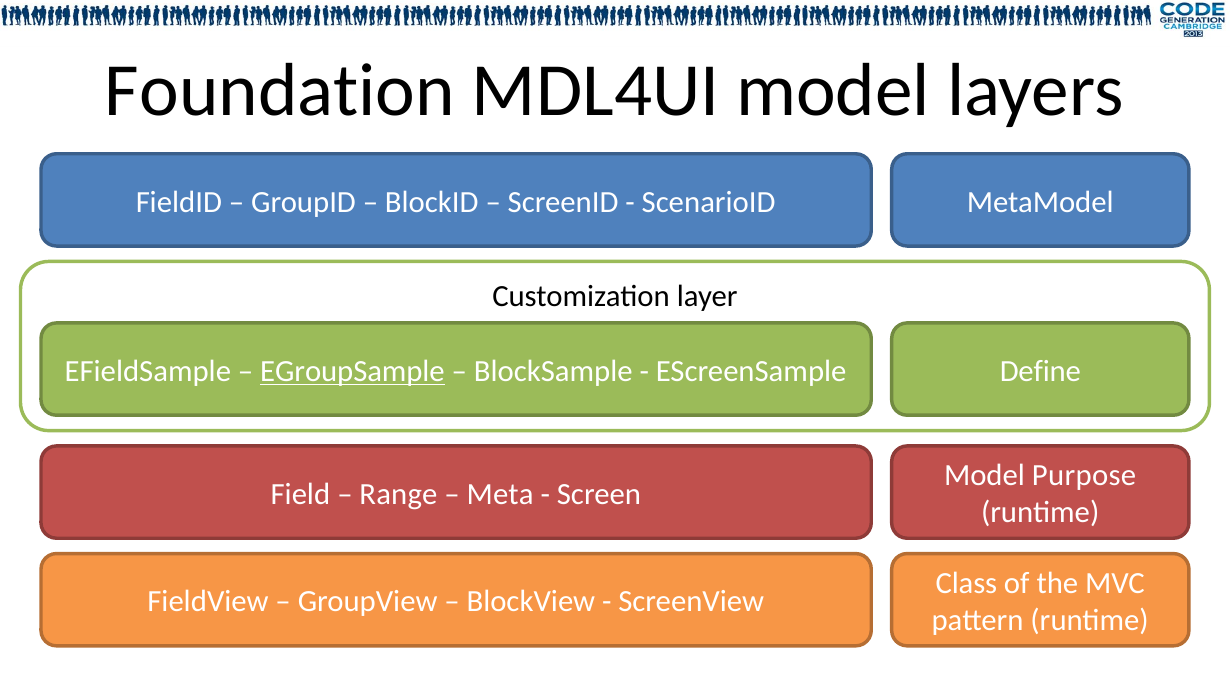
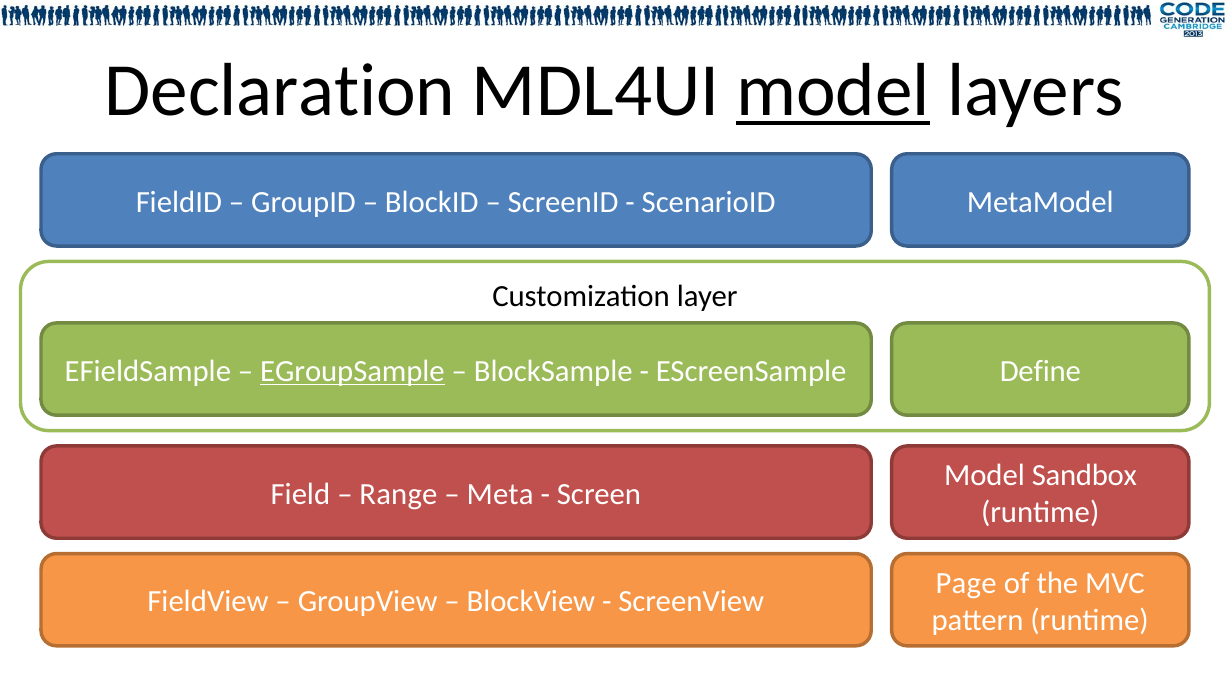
Foundation: Foundation -> Declaration (280, 91)
model underline: none -> present (833, 91)
Purpose: Purpose -> Sandbox (1084, 476)
Class: Class -> Page (966, 583)
